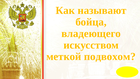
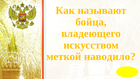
подвохом: подвохом -> наводило (110, 56)
